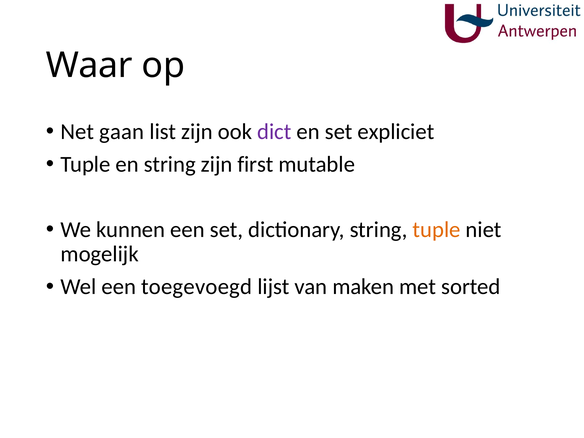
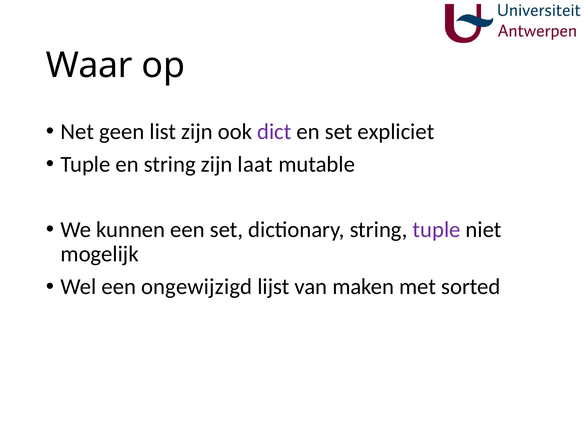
gaan: gaan -> geen (122, 132)
first: first -> laat (255, 164)
tuple colour: orange -> purple (437, 230)
toegevoegd: toegevoegd -> ongewijzigd (197, 287)
